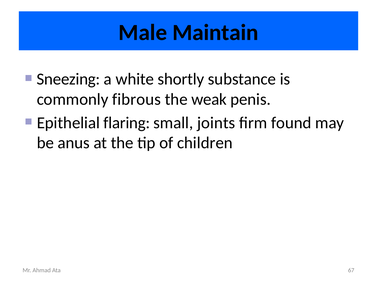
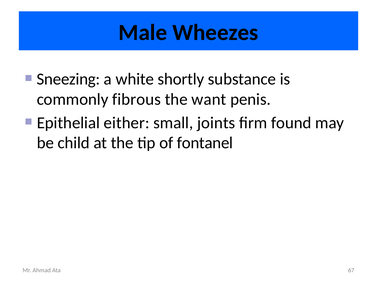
Maintain: Maintain -> Wheezes (215, 32)
weak: weak -> want (209, 99)
flaring: flaring -> either (127, 123)
anus: anus -> child (74, 143)
children: children -> fontanel (205, 143)
